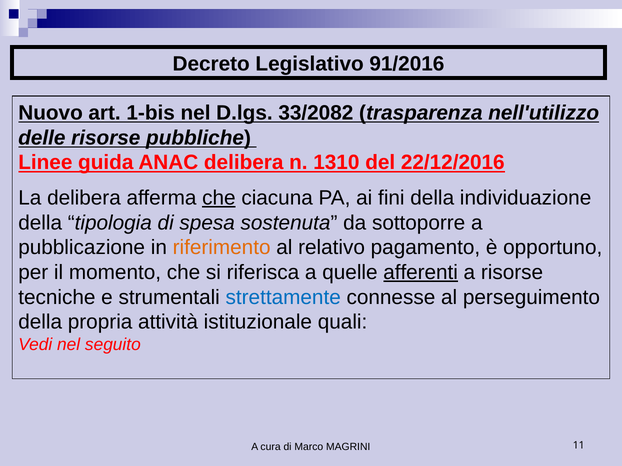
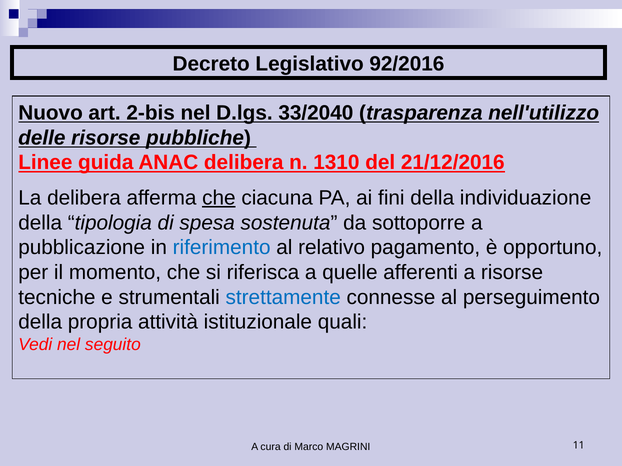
91/2016: 91/2016 -> 92/2016 (407, 64)
1-bis: 1-bis -> 2-bis (151, 113)
33/2082: 33/2082 -> 33/2040 (316, 113)
22/12/2016: 22/12/2016 -> 21/12/2016 (453, 163)
riferimento colour: orange -> blue (222, 248)
afferenti underline: present -> none (421, 273)
